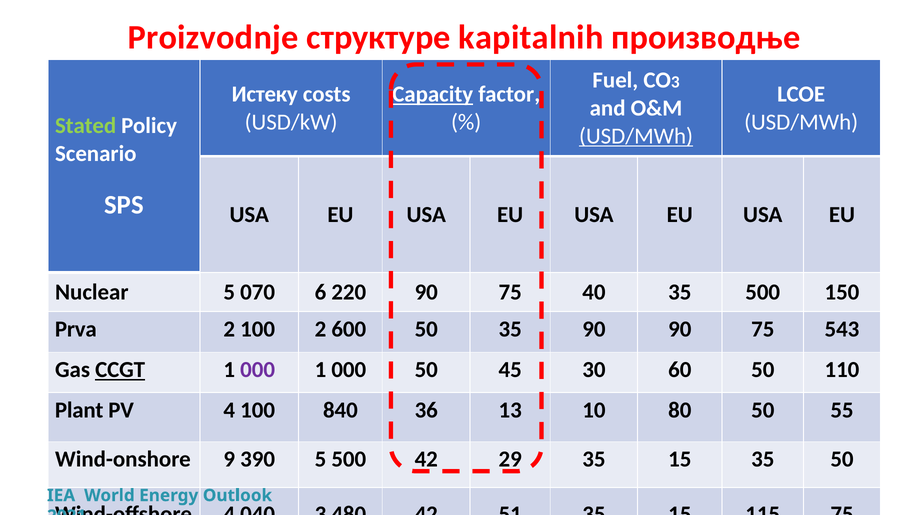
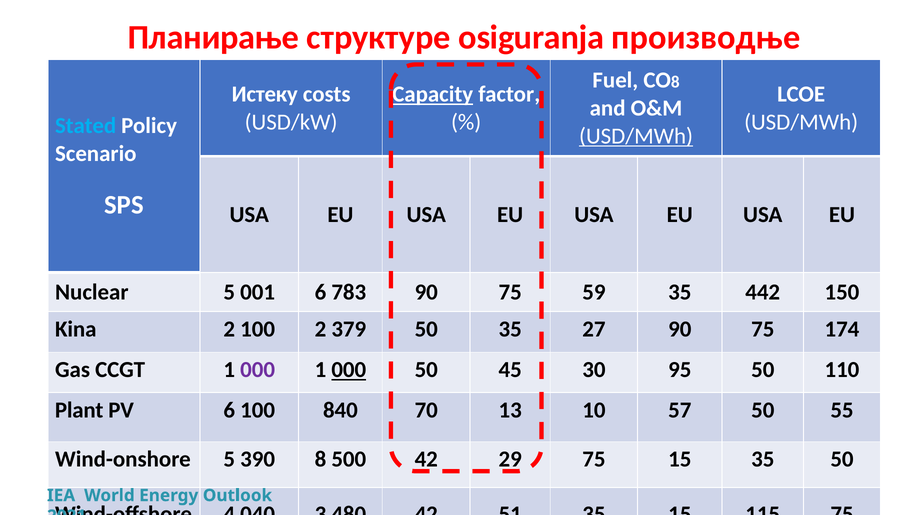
Proizvodnje: Proizvodnje -> Планирање (213, 38)
kapitalnih: kapitalnih -> osiguranja (531, 38)
3: 3 -> 8 (675, 82)
Stated colour: light green -> light blue (86, 126)
070: 070 -> 001 (258, 292)
220: 220 -> 783 (349, 292)
40: 40 -> 59 (594, 292)
35 500: 500 -> 442 (763, 292)
Prva: Prva -> Kina (76, 329)
600: 600 -> 379 (349, 329)
35 90: 90 -> 27 (594, 329)
543: 543 -> 174 (842, 329)
CCGT underline: present -> none (120, 370)
000 underline: none -> present (349, 370)
60: 60 -> 95 (680, 370)
PV 4: 4 -> 6 (229, 410)
36: 36 -> 70 (426, 410)
80: 80 -> 57 (680, 410)
Wind-onshore 9: 9 -> 5 (229, 460)
390 5: 5 -> 8 (320, 460)
35: 35 -> 75 (594, 460)
